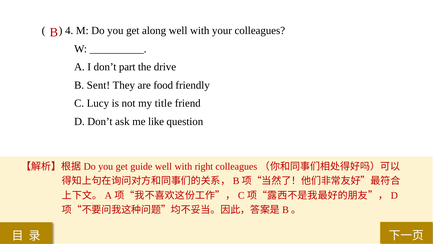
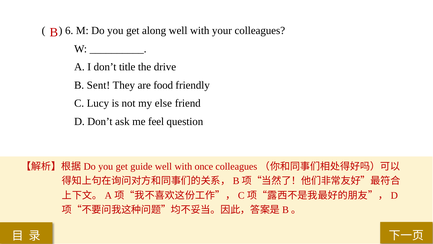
4: 4 -> 6 (69, 30)
part: part -> title (127, 67)
title: title -> else (163, 103)
like: like -> feel (156, 121)
right: right -> once (204, 166)
